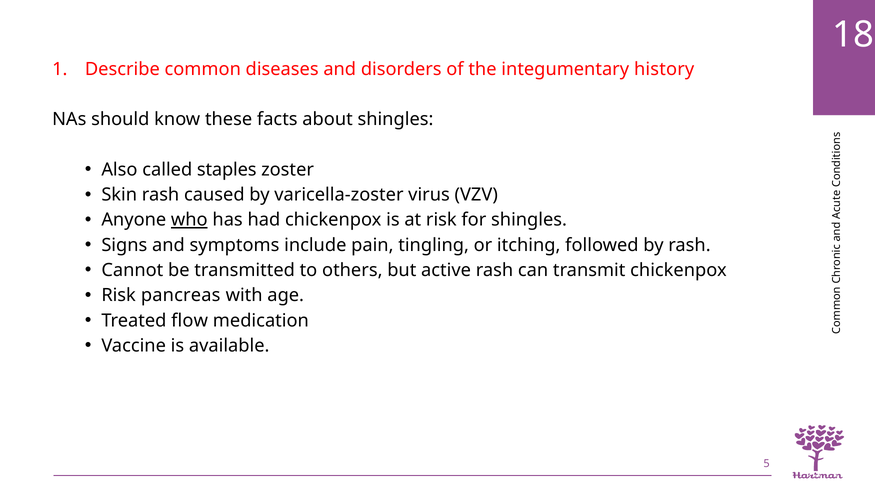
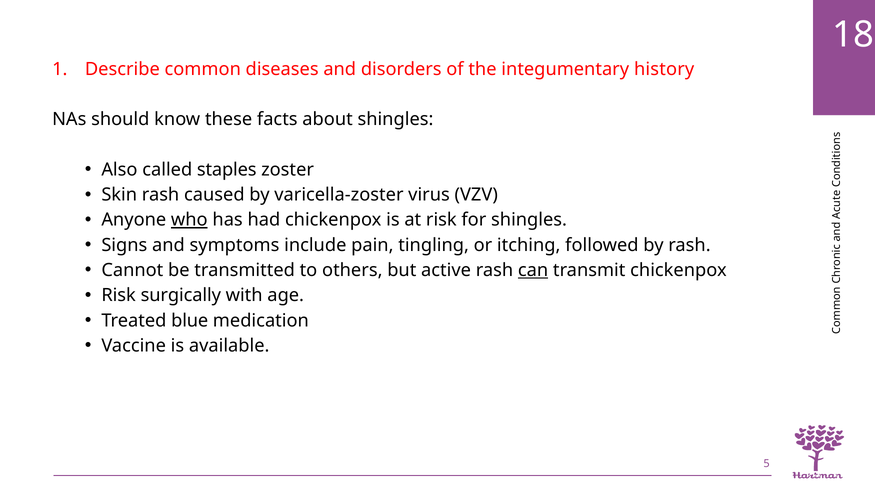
can underline: none -> present (533, 270)
pancreas: pancreas -> surgically (181, 295)
flow: flow -> blue (190, 321)
